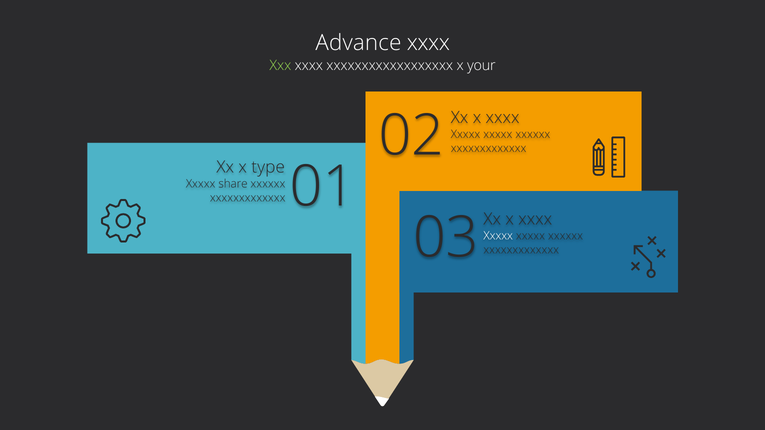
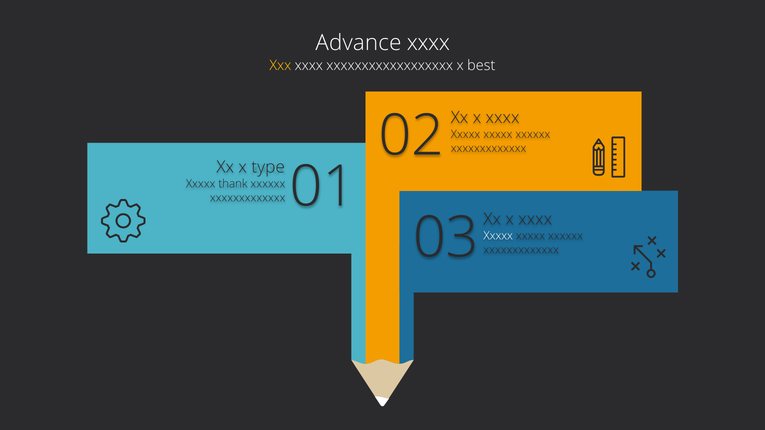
Xxx colour: light green -> yellow (280, 66)
your: your -> best (481, 66)
share: share -> thank (233, 184)
